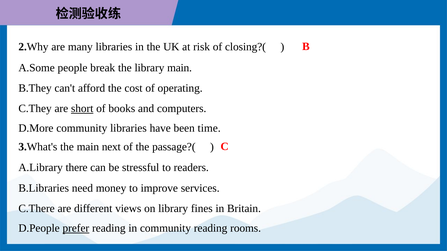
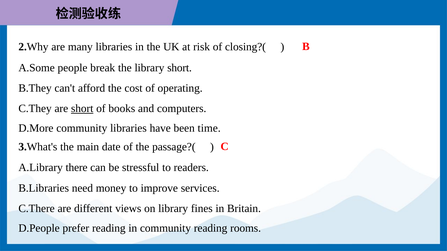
library main: main -> short (180, 68)
next: next -> date (111, 147)
prefer underline: present -> none (76, 228)
